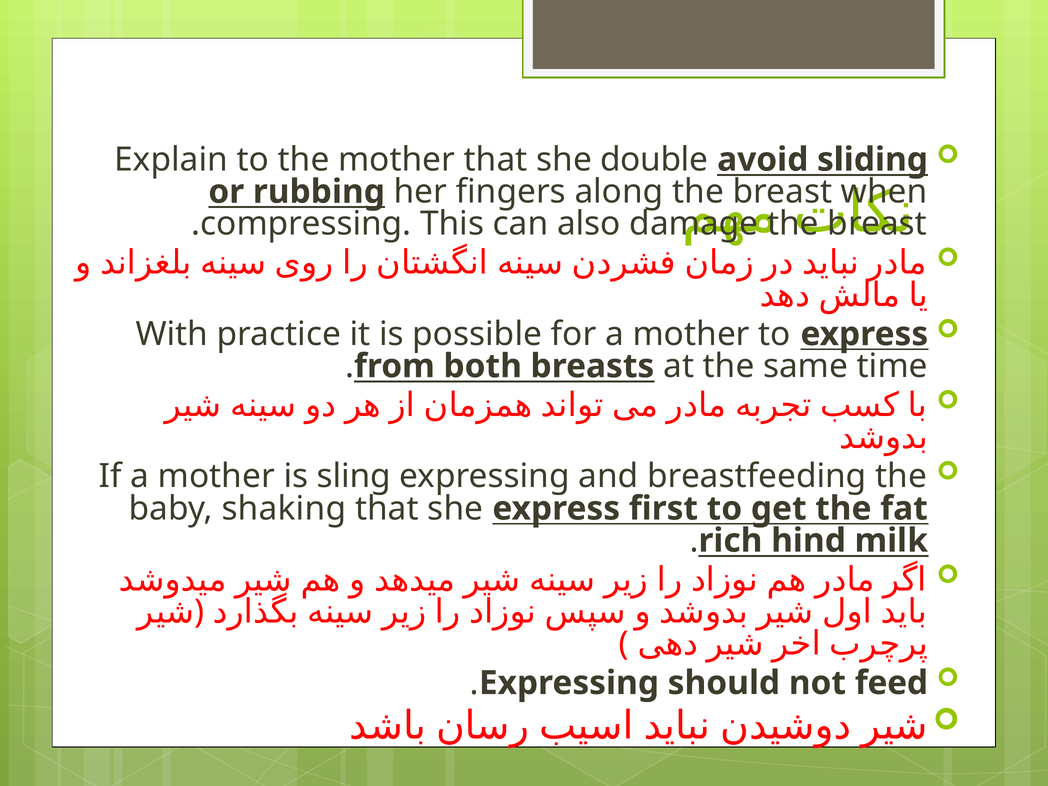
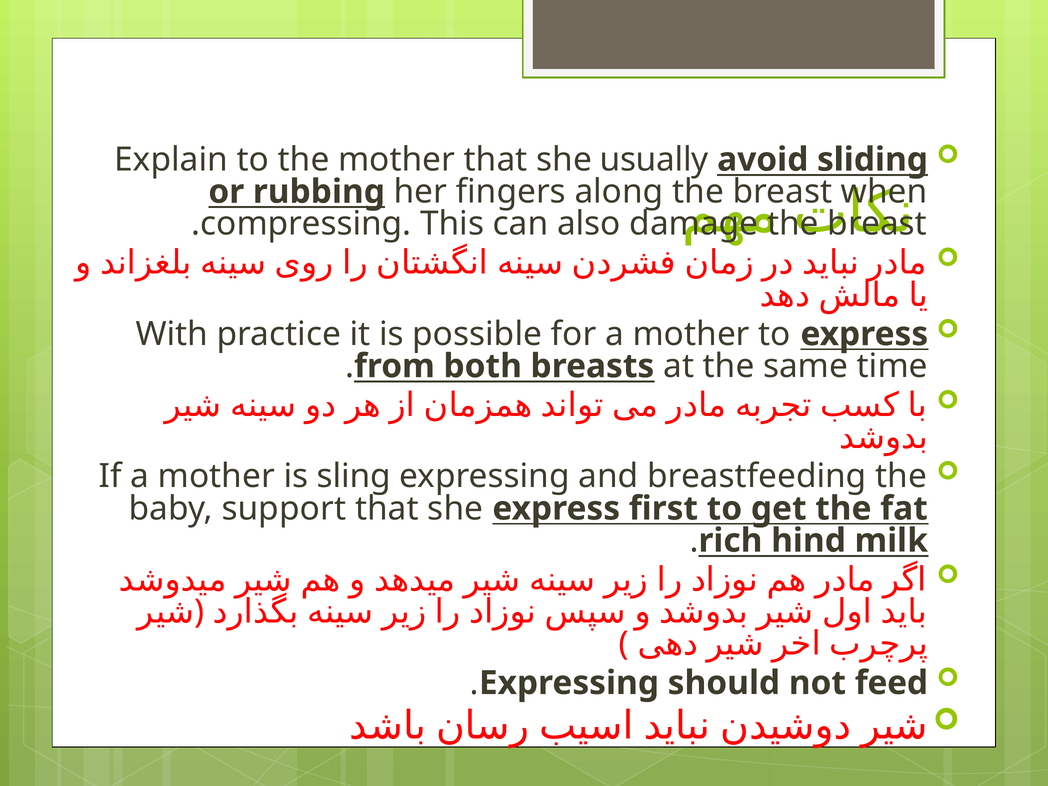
double: double -> usually (654, 160)
shaking: shaking -> support (284, 509)
